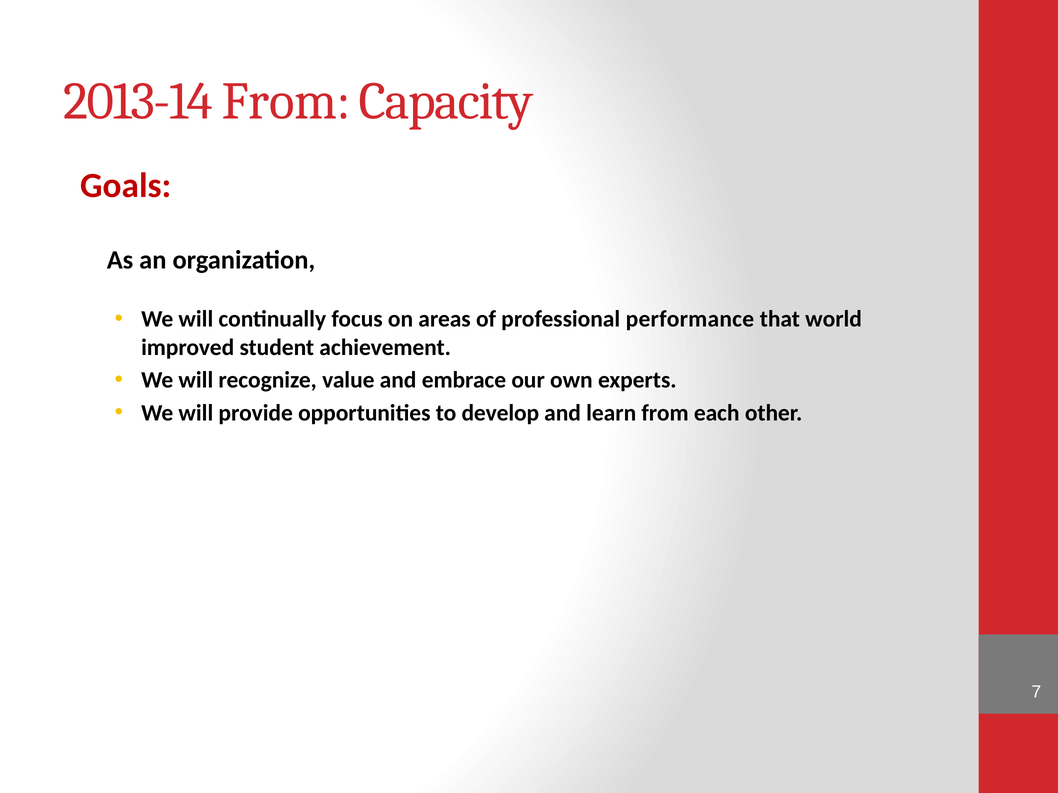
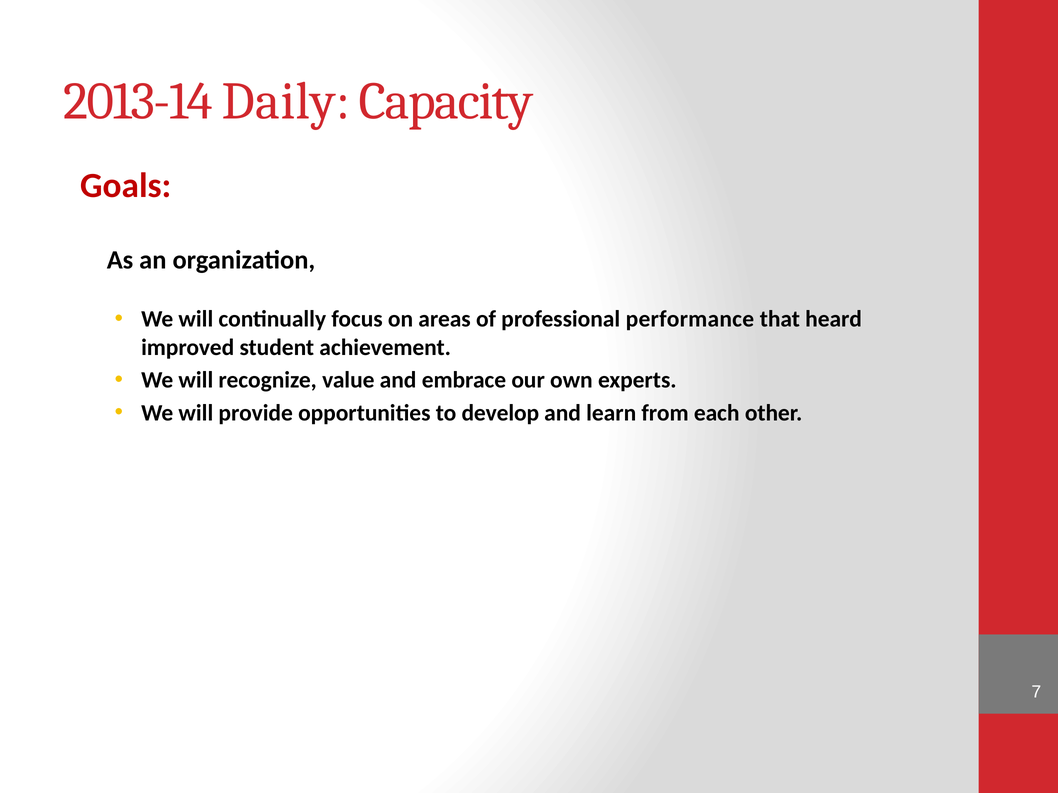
2013-14 From: From -> Daily (286, 102)
world: world -> heard (834, 319)
